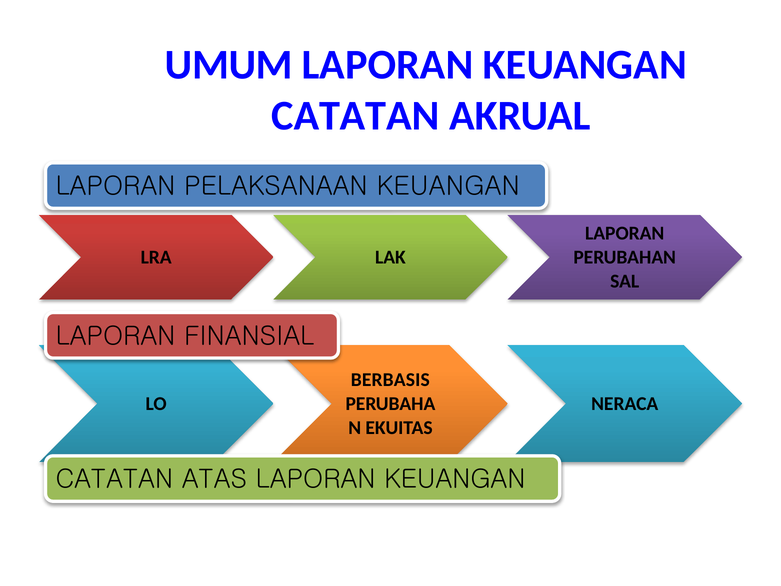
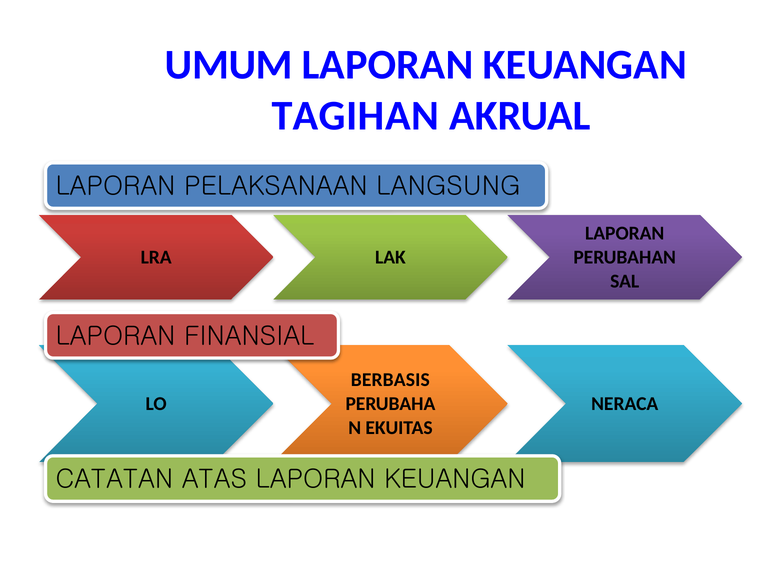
CATATAN: CATATAN -> TAGIHAN (355, 116)
PELAKSANAAN KEUANGAN: KEUANGAN -> LANGSUNG (448, 186)
